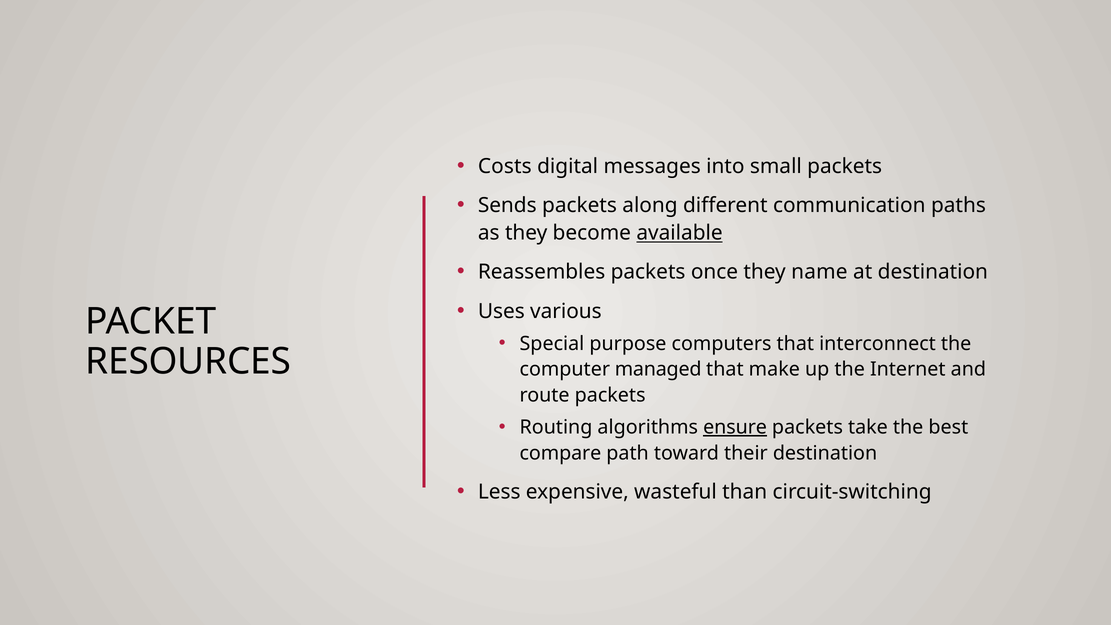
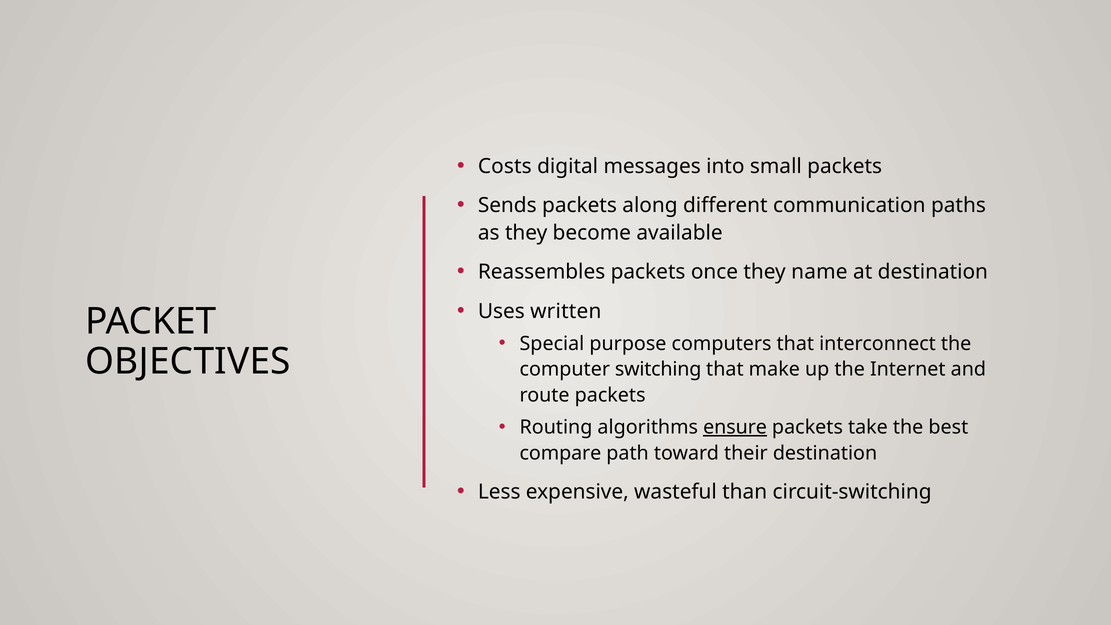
available underline: present -> none (680, 233)
various: various -> written (566, 311)
RESOURCES: RESOURCES -> OBJECTIVES (188, 361)
managed: managed -> switching (658, 369)
